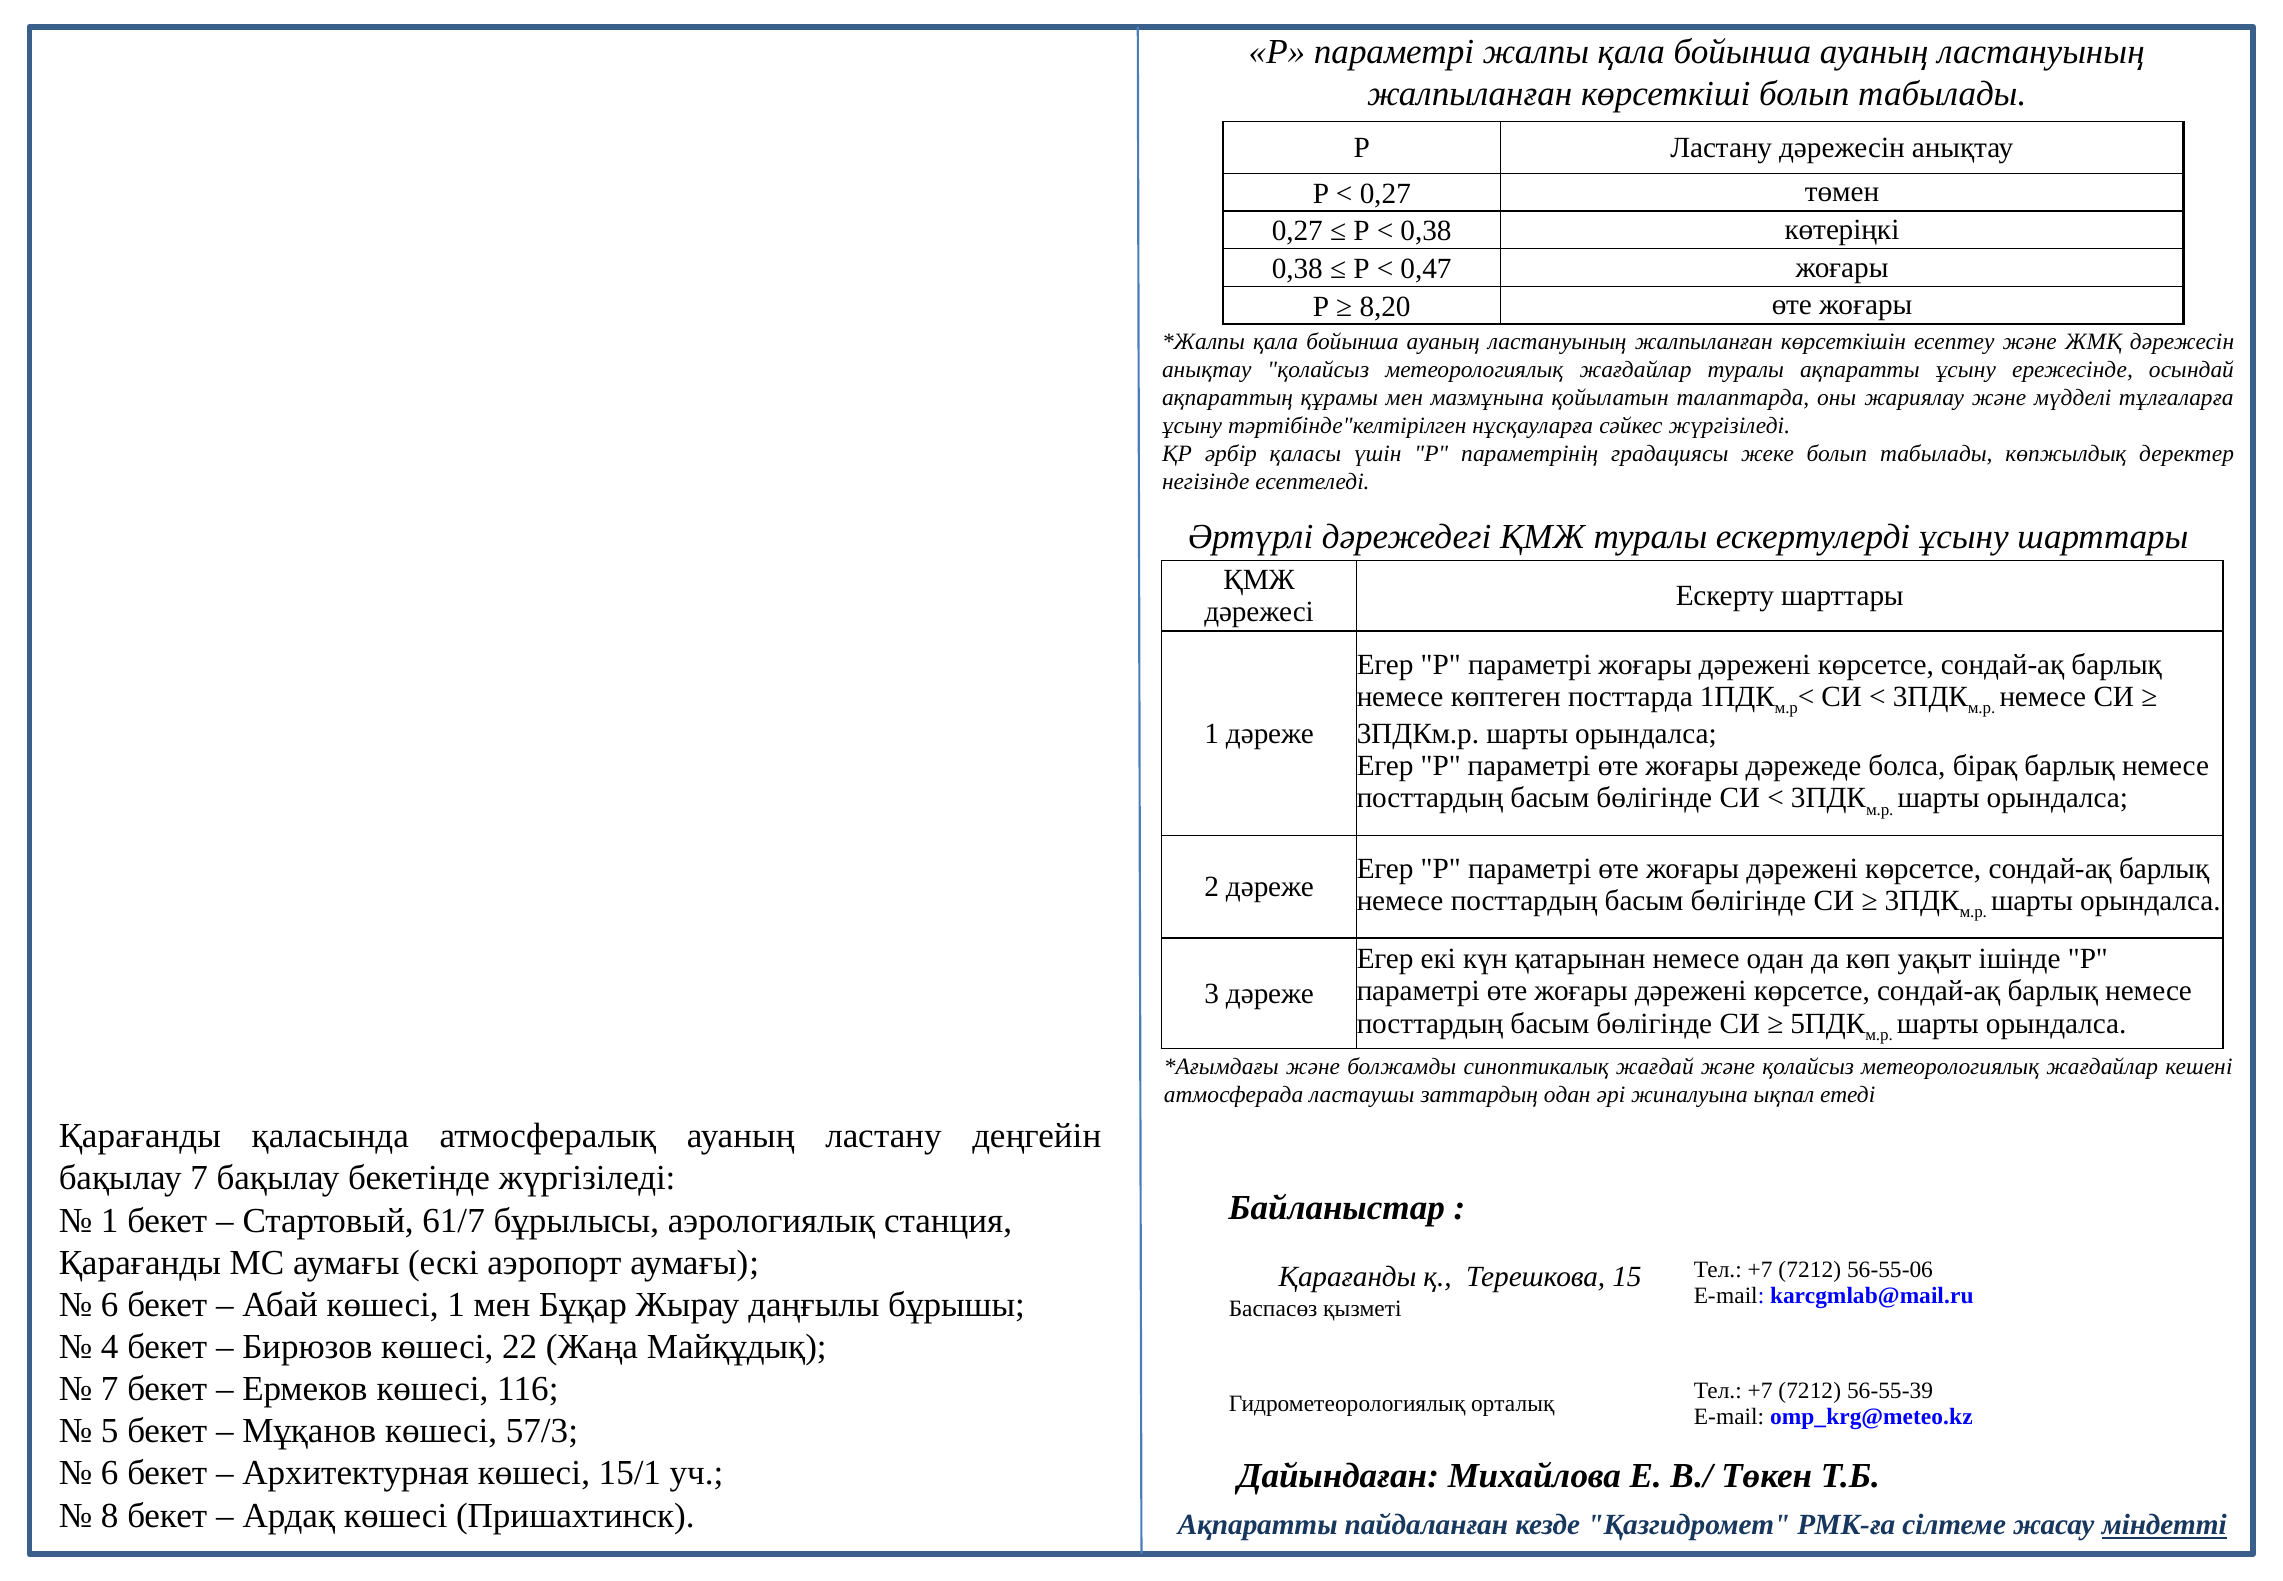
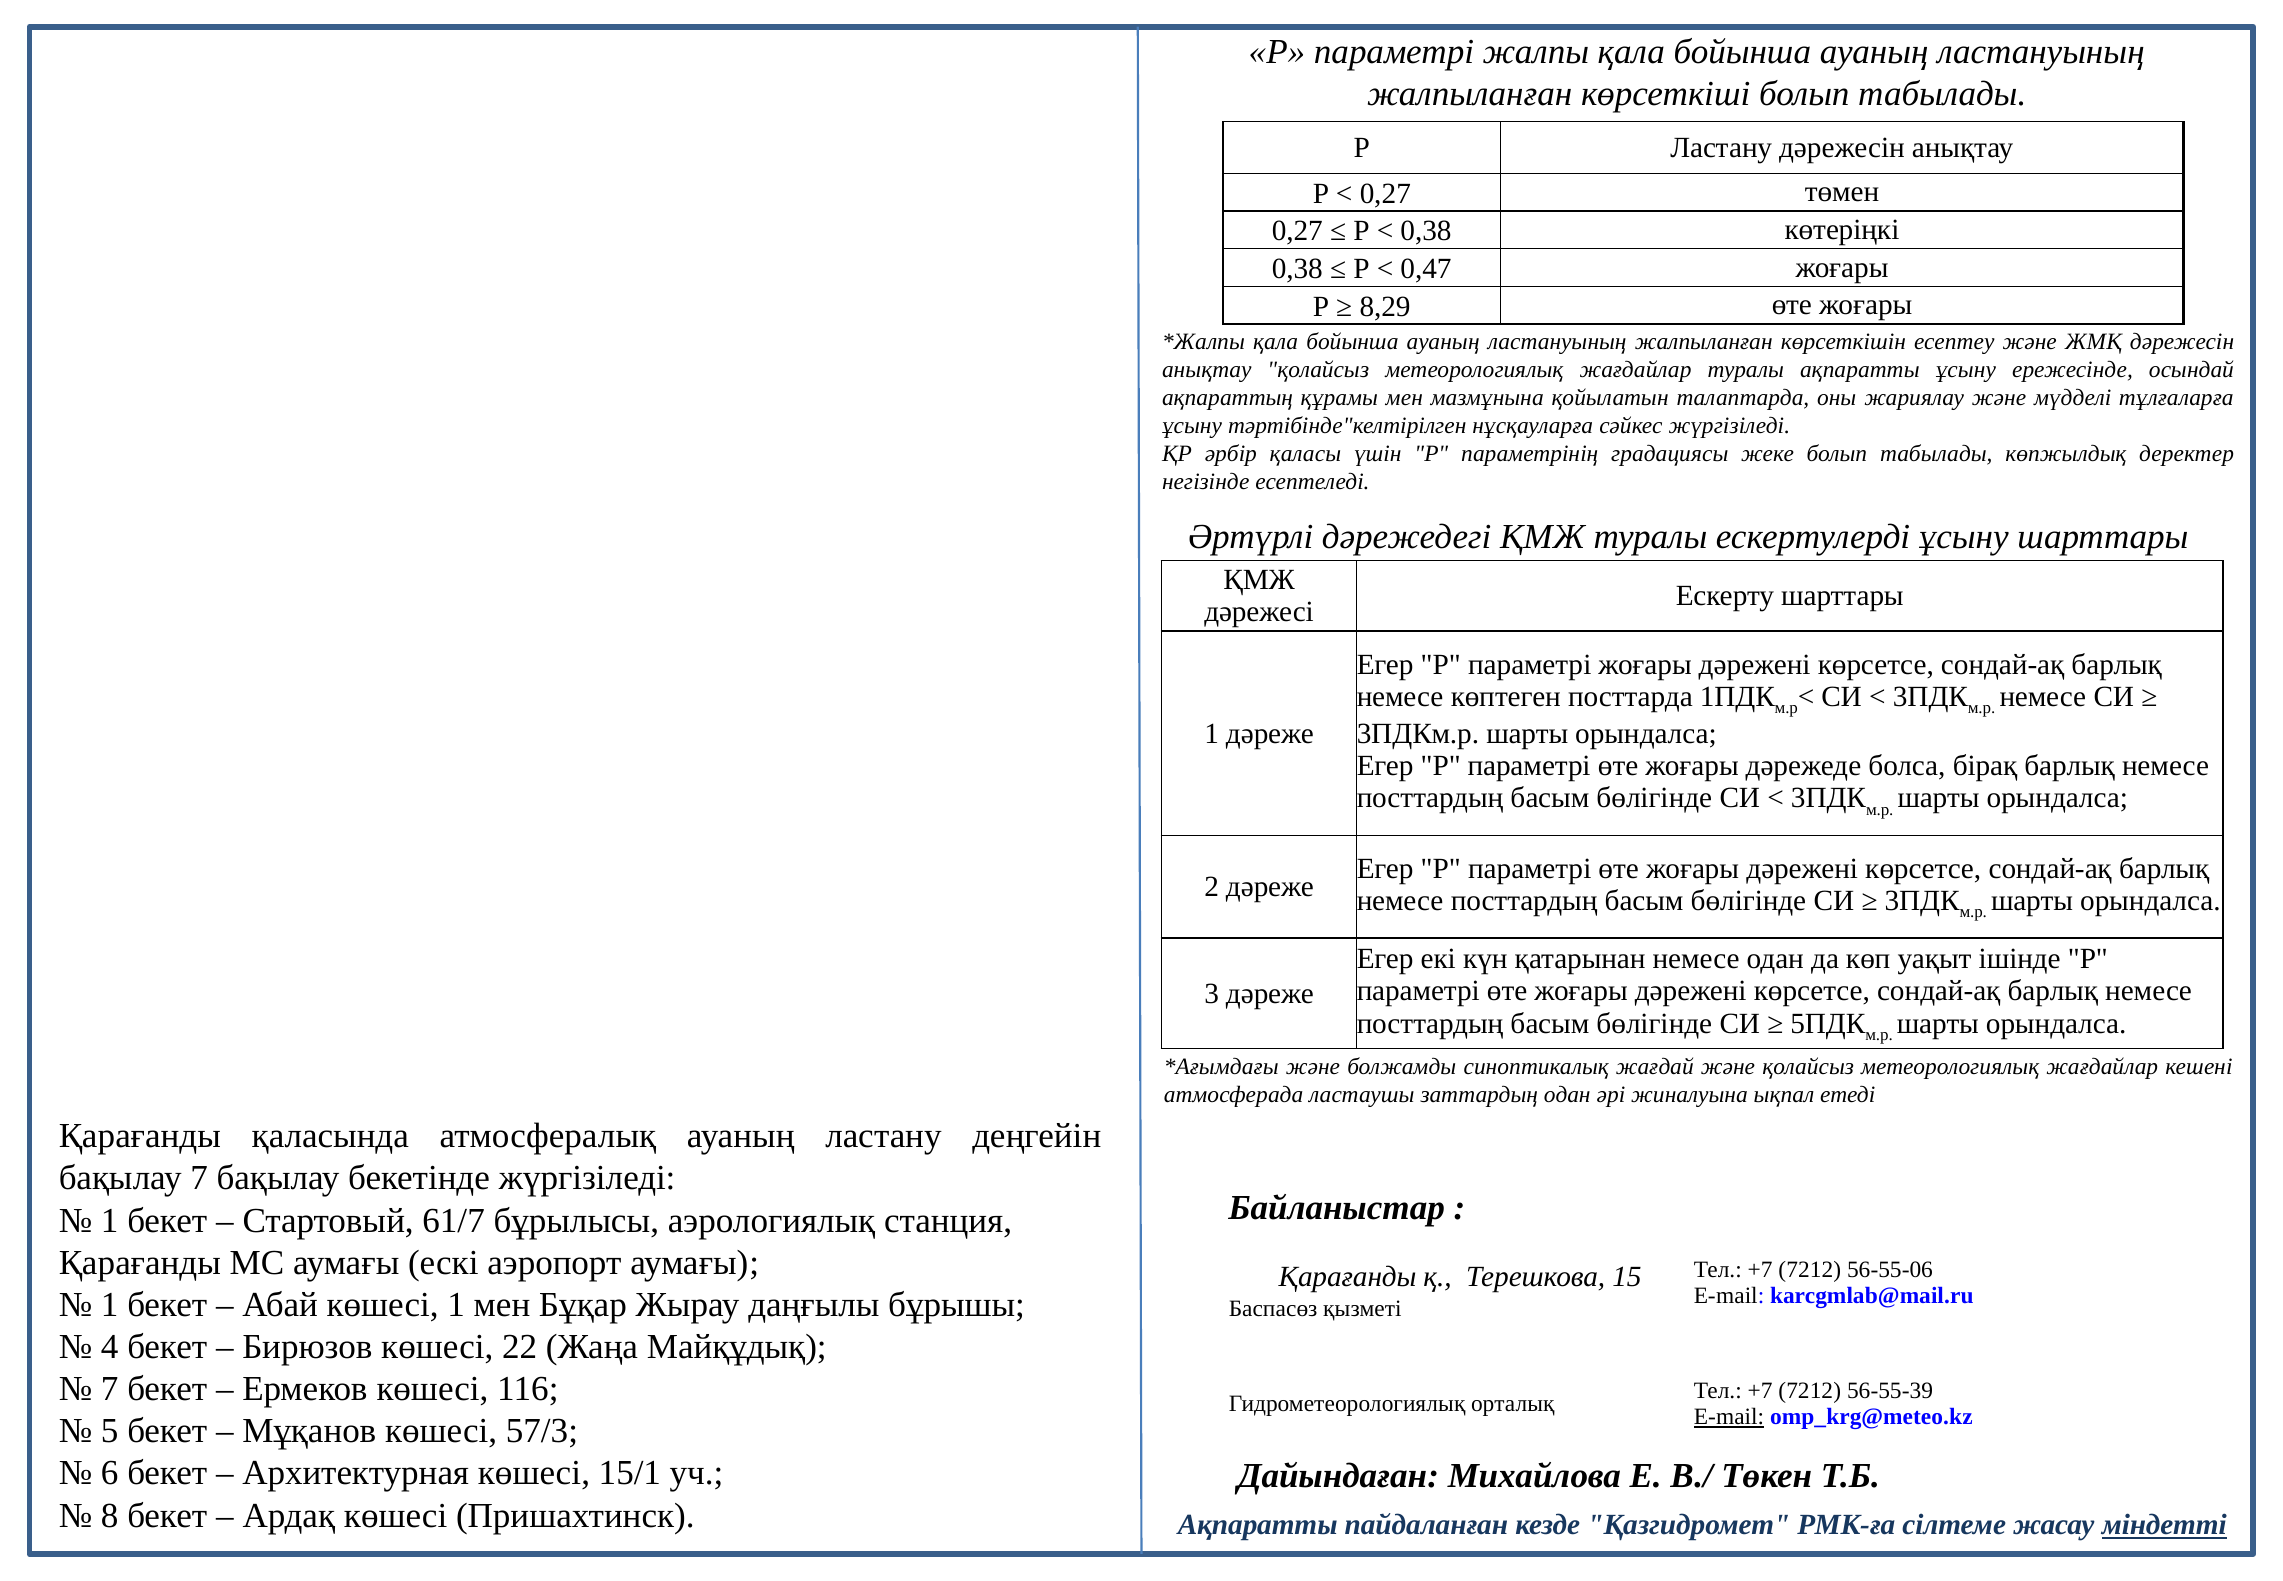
8,20: 8,20 -> 8,29 (1385, 306)
6: 6 -> 1 (110, 1304)
E-mail underline: none -> present (1729, 1417)
